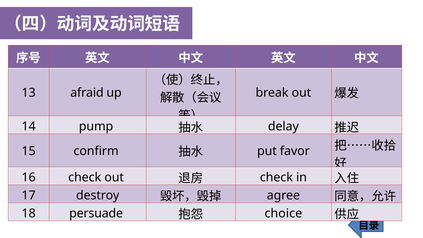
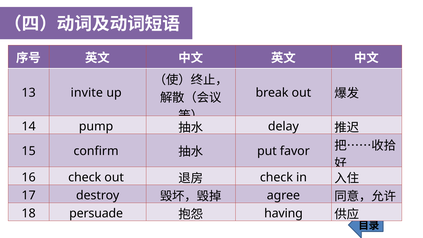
afraid: afraid -> invite (87, 93)
choice: choice -> having (283, 213)
